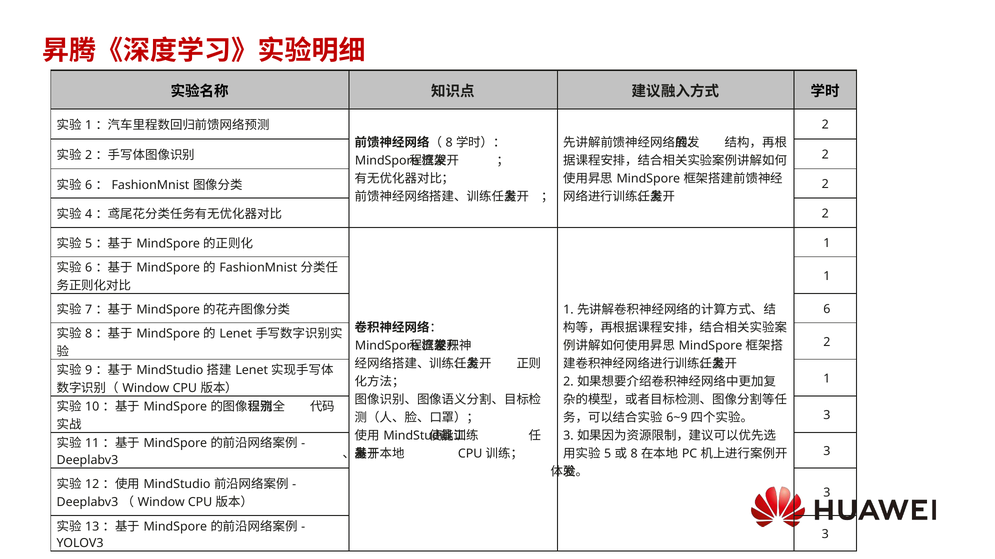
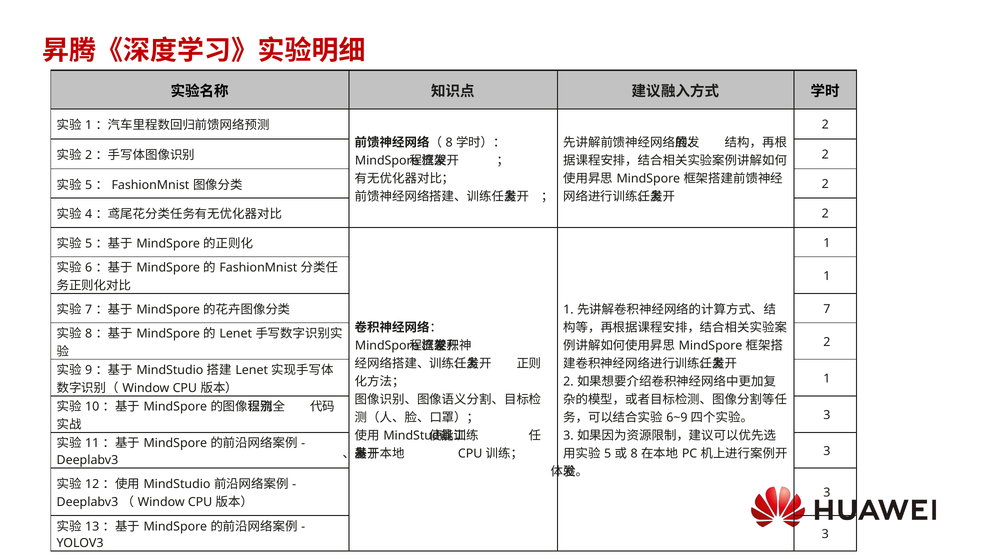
6: 6 -> 5 (89, 185)
6: 6 -> 7 (827, 309)
